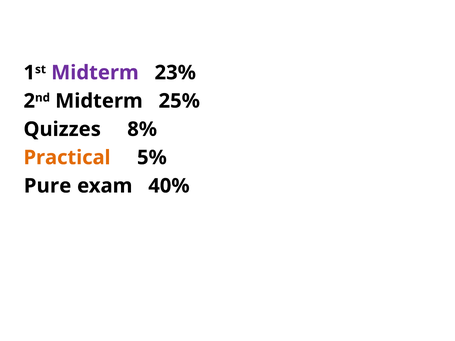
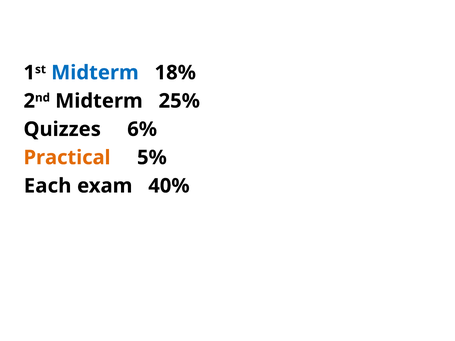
Midterm colour: purple -> blue (95, 73)
23%: 23% -> 18% (175, 73)
8%: 8% -> 6% (142, 129)
Pure: Pure -> Each (48, 186)
